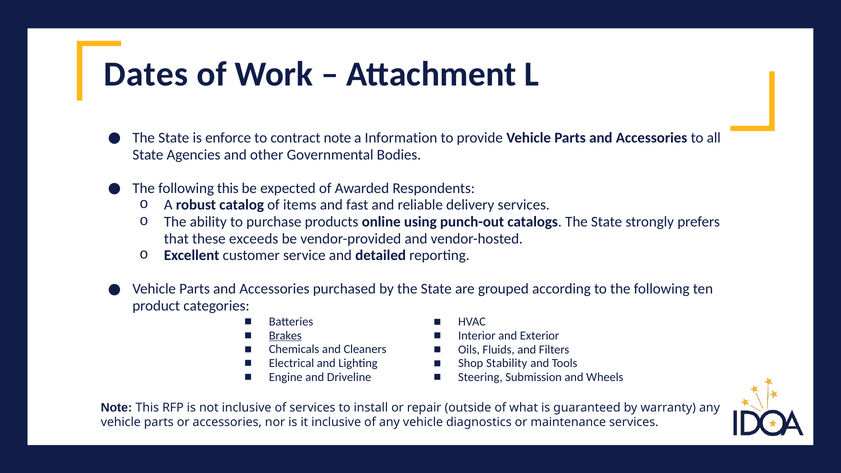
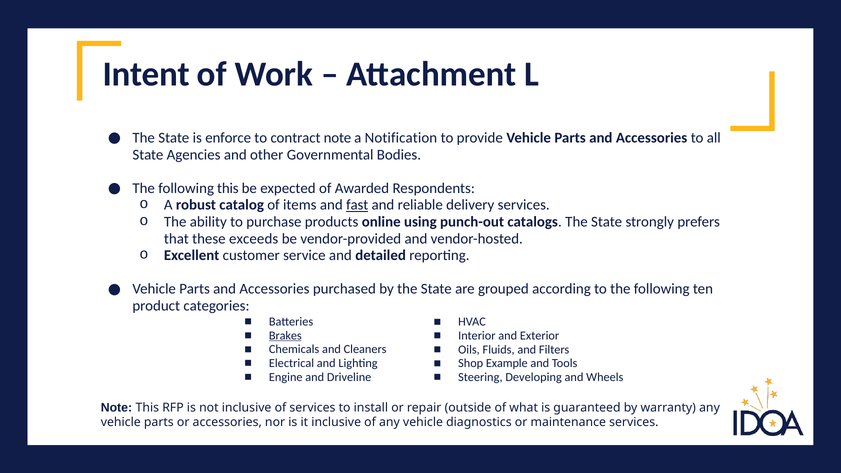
Dates: Dates -> Intent (146, 74)
Information: Information -> Notification (401, 138)
fast underline: none -> present (357, 205)
Stability: Stability -> Example (507, 363)
Submission: Submission -> Developing (534, 377)
